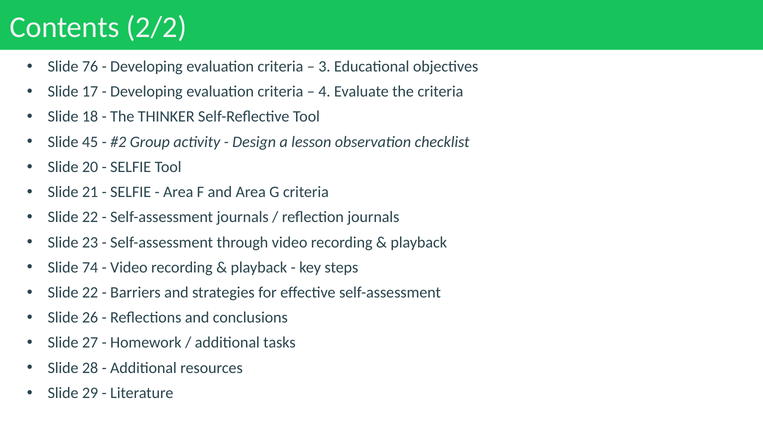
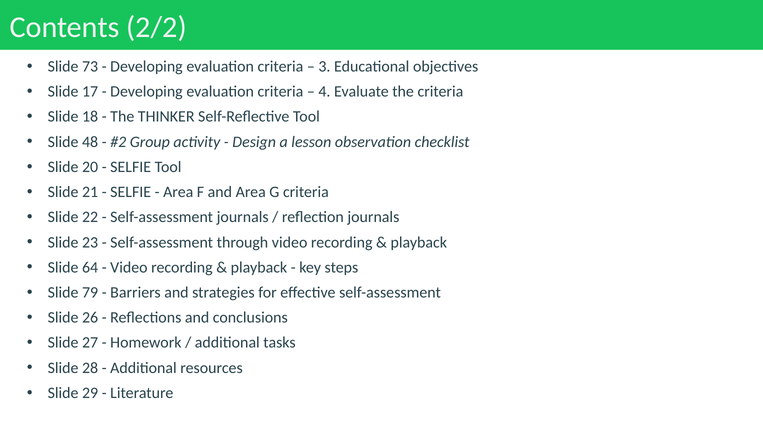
76: 76 -> 73 (90, 67)
45: 45 -> 48 (90, 142)
74: 74 -> 64 (90, 267)
22: 22 -> 79 (90, 293)
